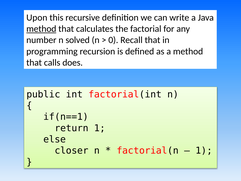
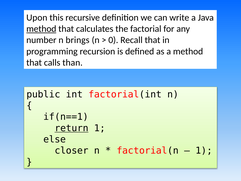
solved: solved -> brings (78, 40)
does: does -> than (73, 63)
return underline: none -> present (72, 128)
